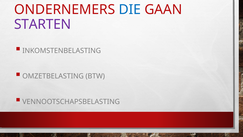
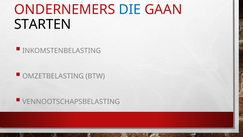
STARTEN colour: purple -> black (43, 24)
